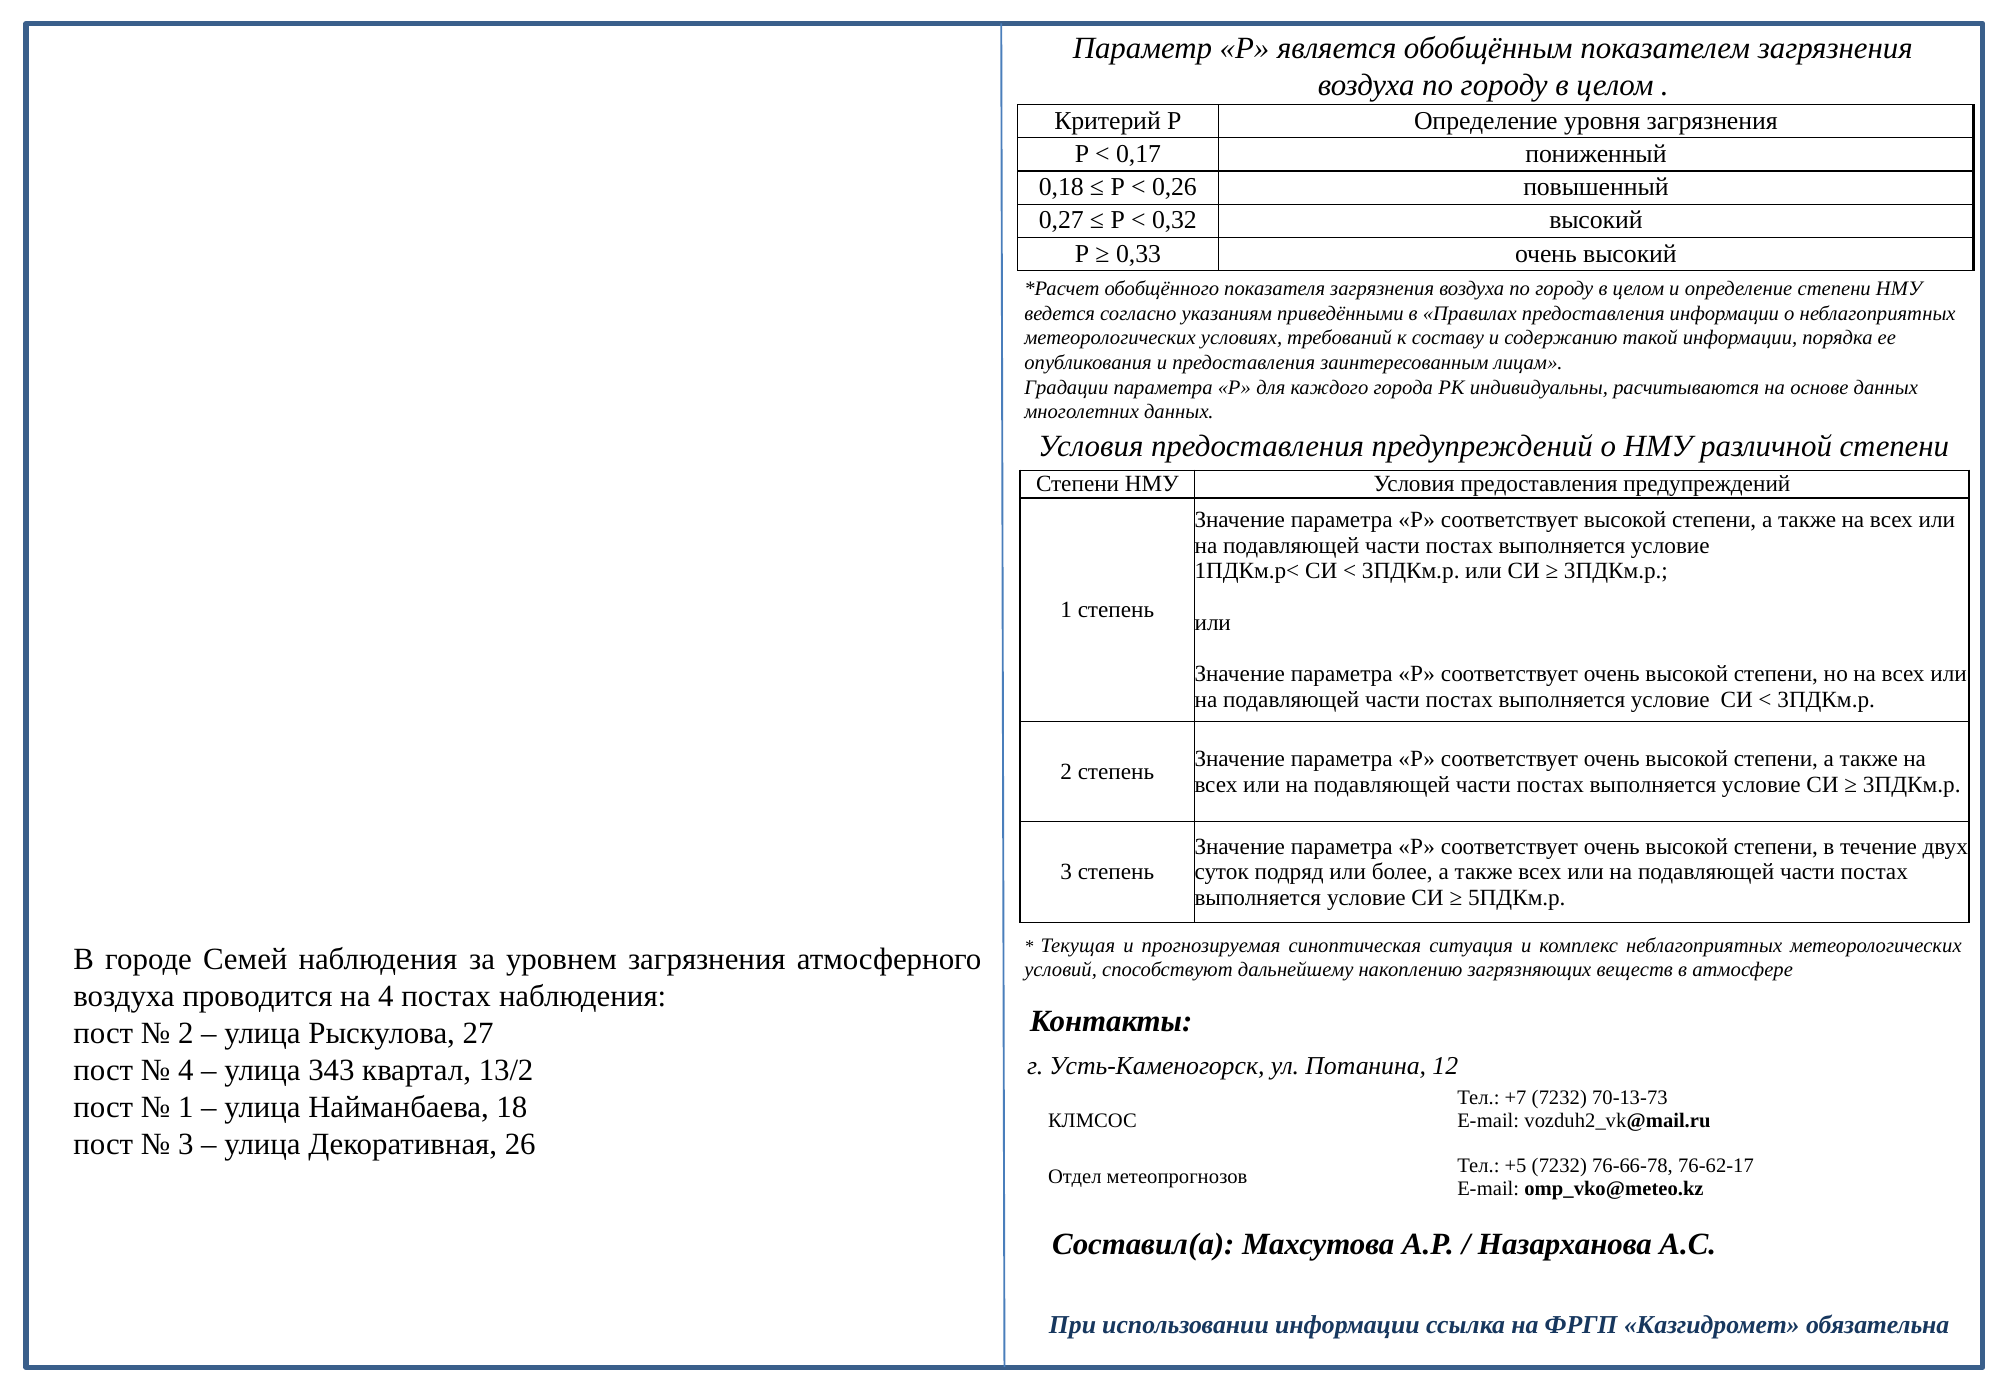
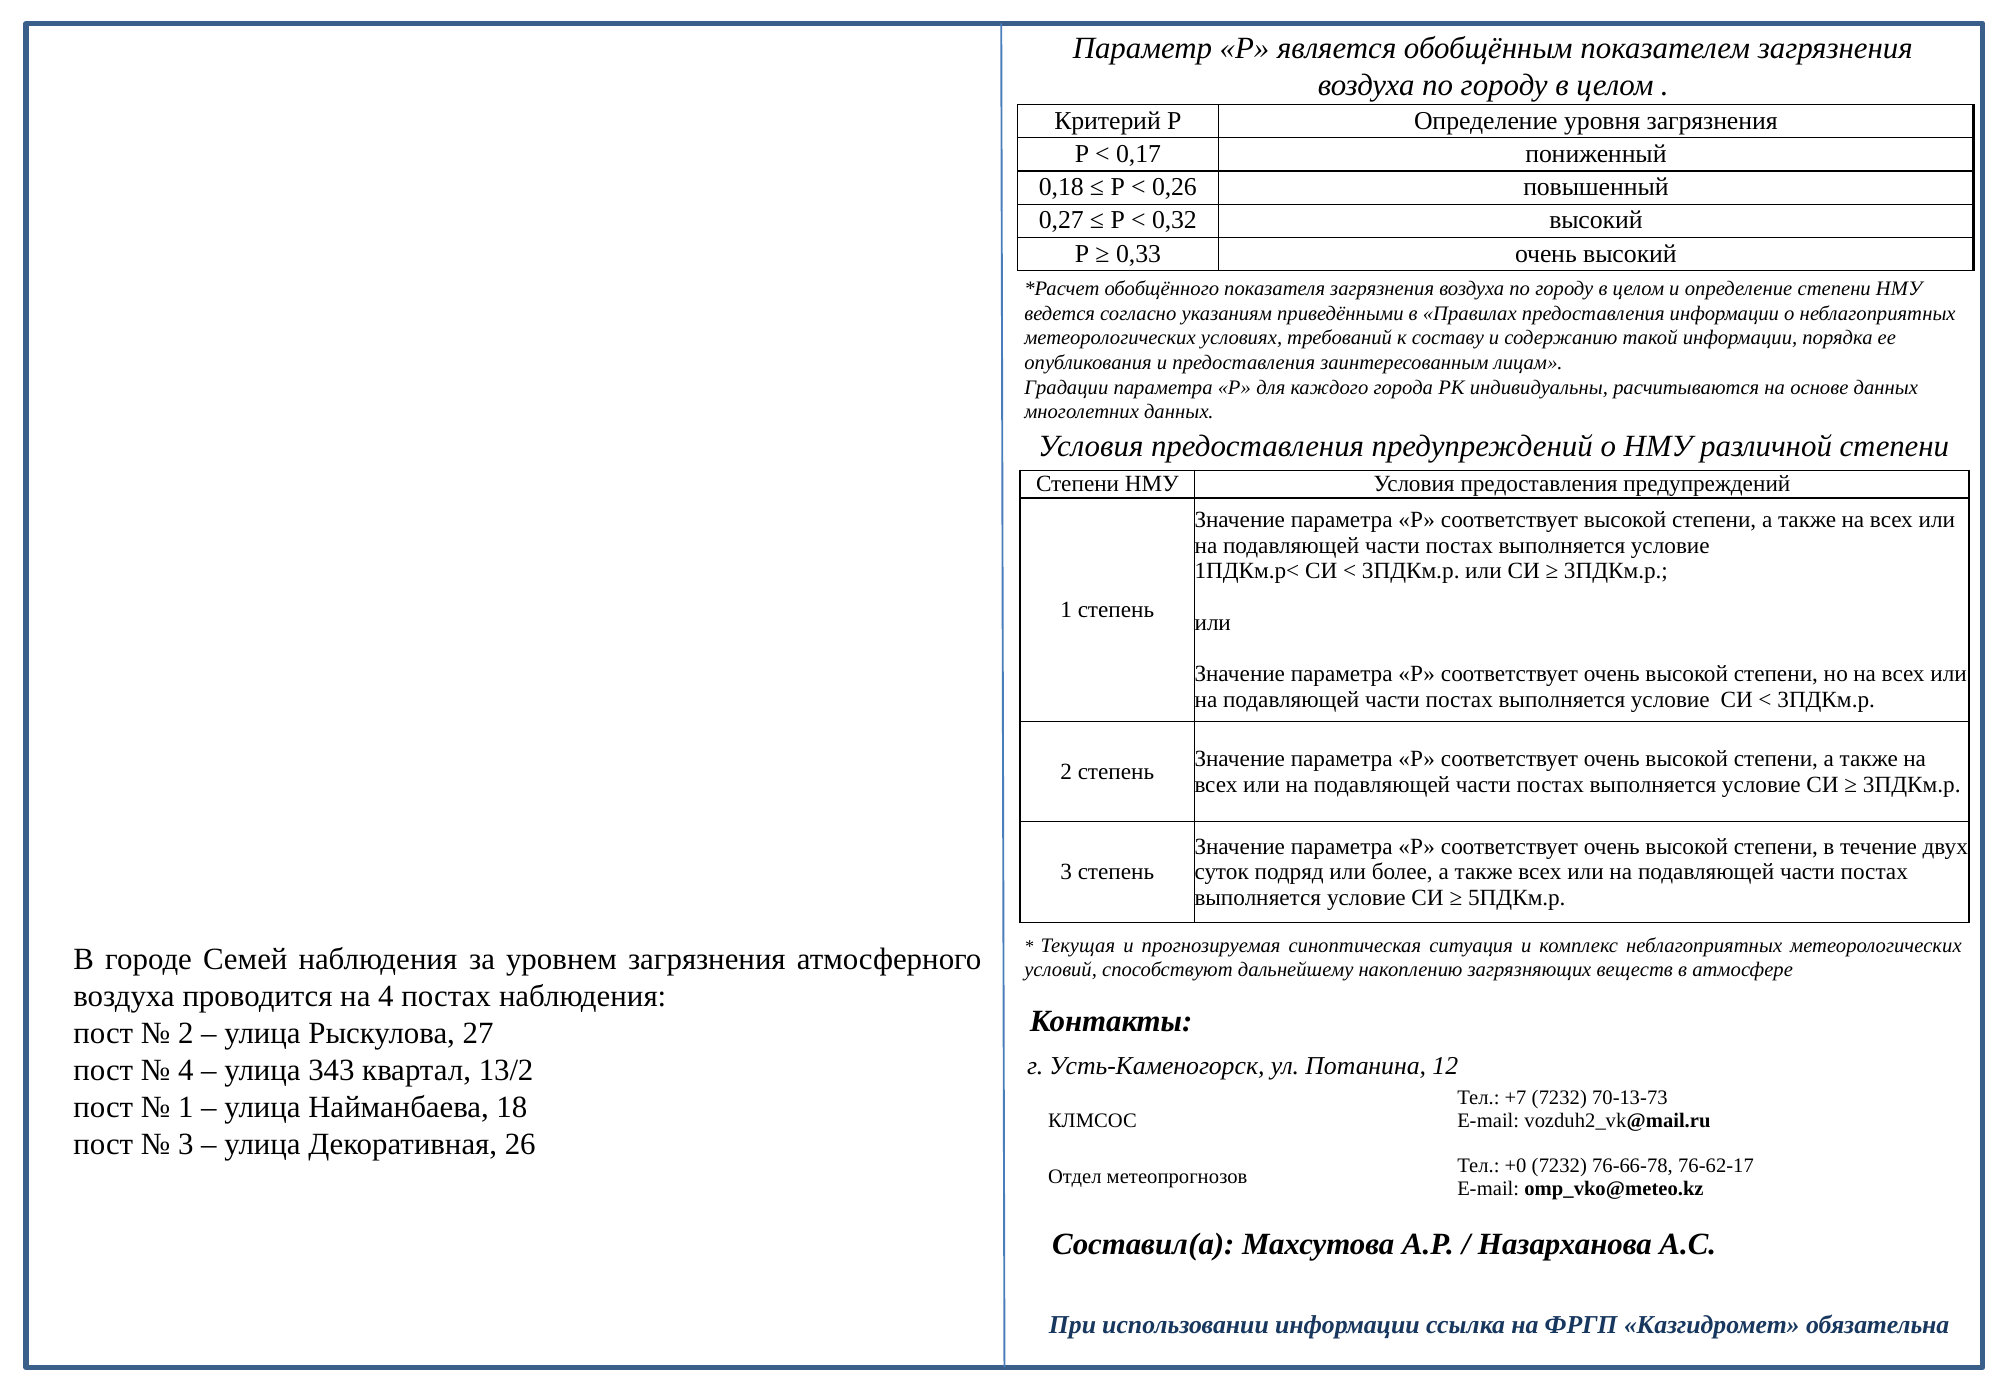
+5: +5 -> +0 (1516, 1165)
